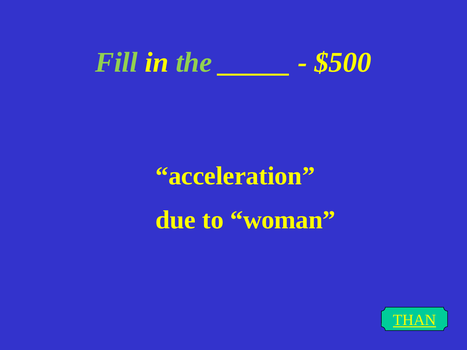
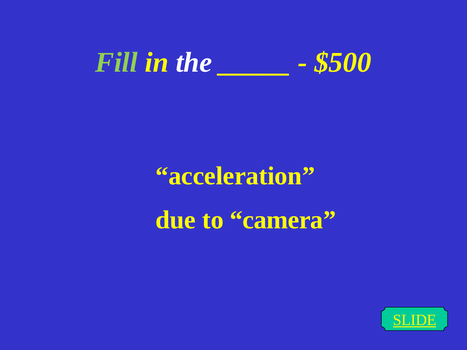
the colour: light green -> white (194, 62)
woman: woman -> camera (283, 220)
THAN: THAN -> SLIDE (415, 320)
